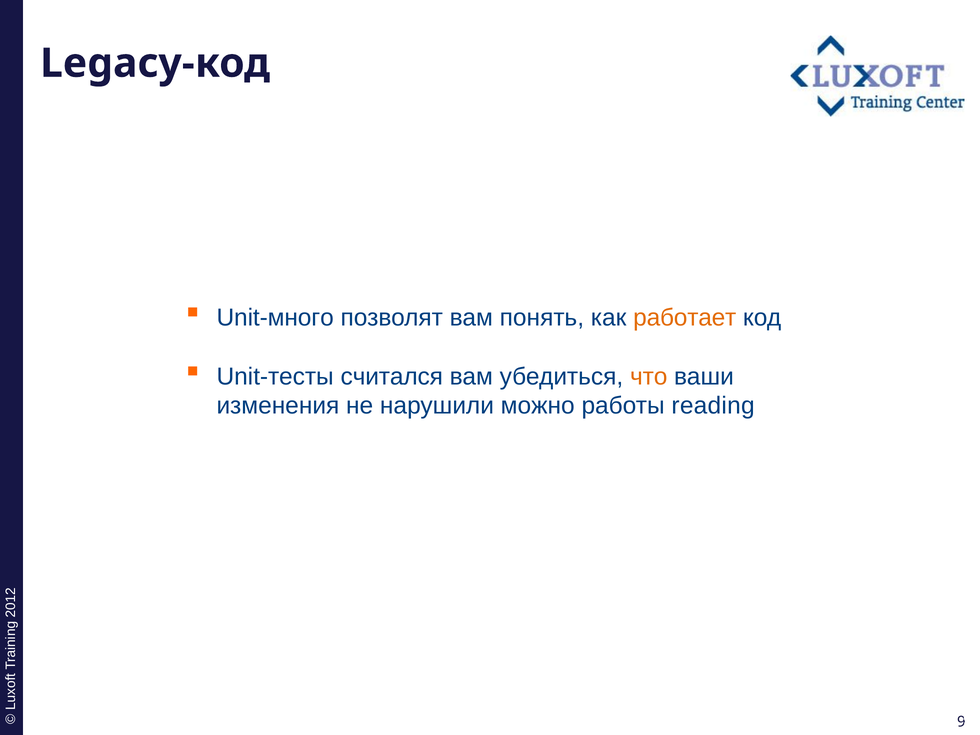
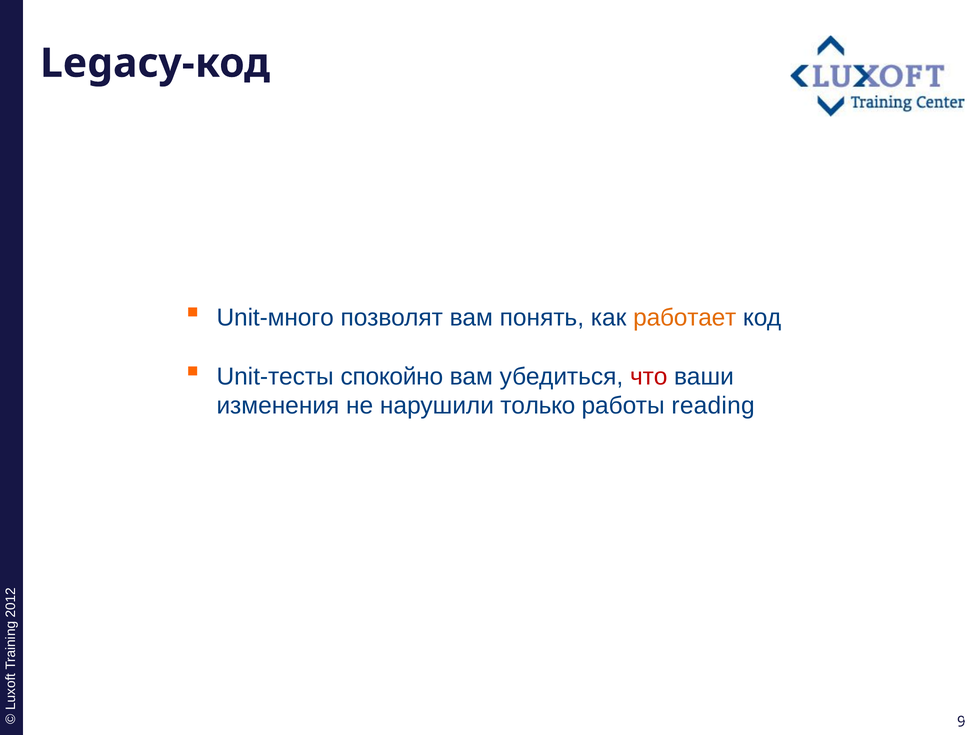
считался: считался -> спокойно (392, 376)
что colour: orange -> red (649, 376)
можно: можно -> только (538, 406)
